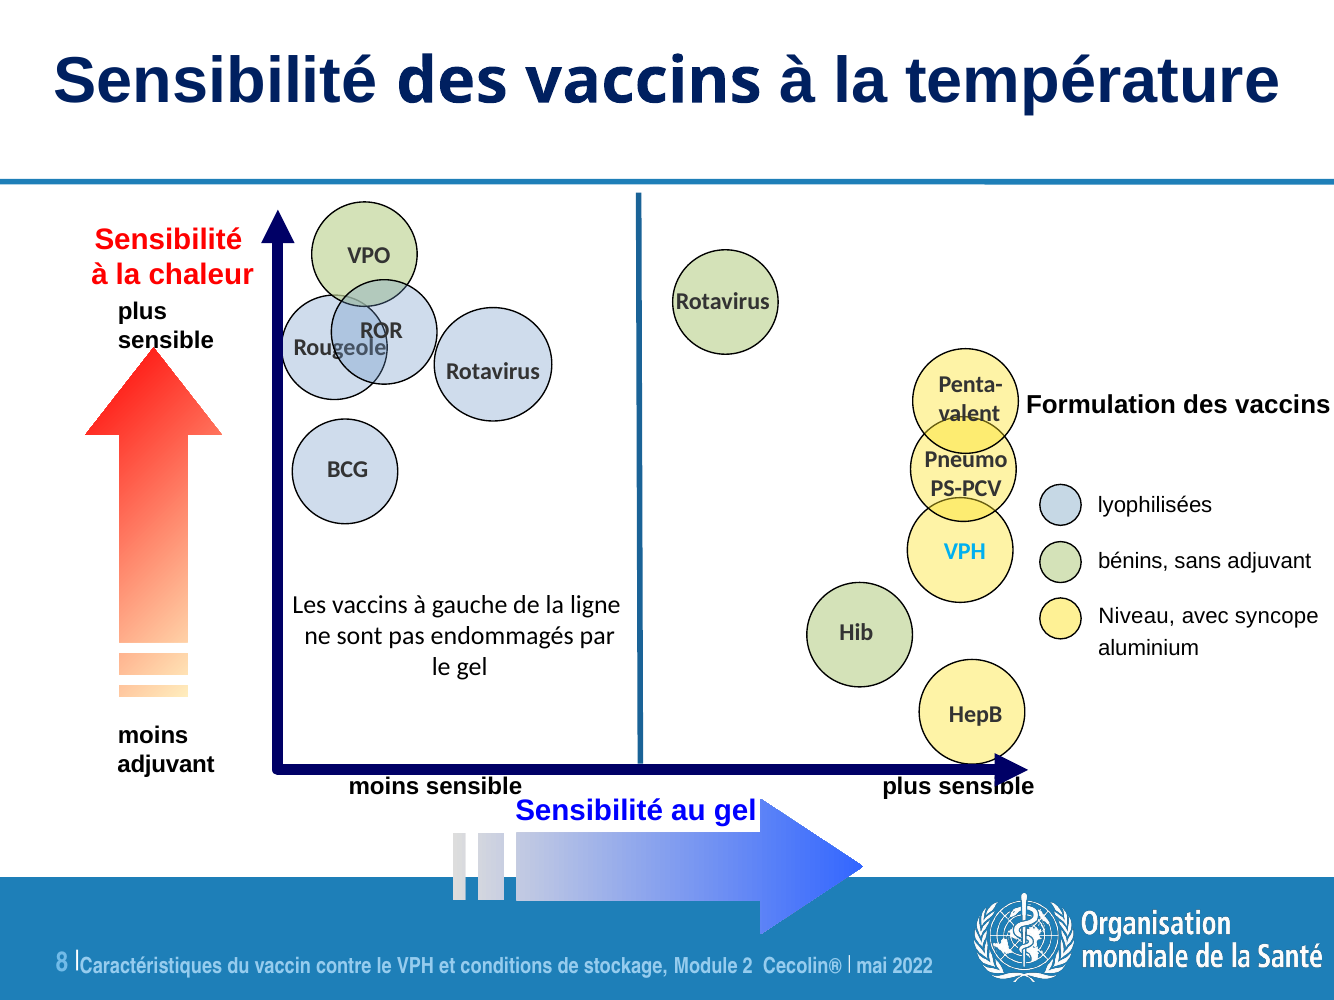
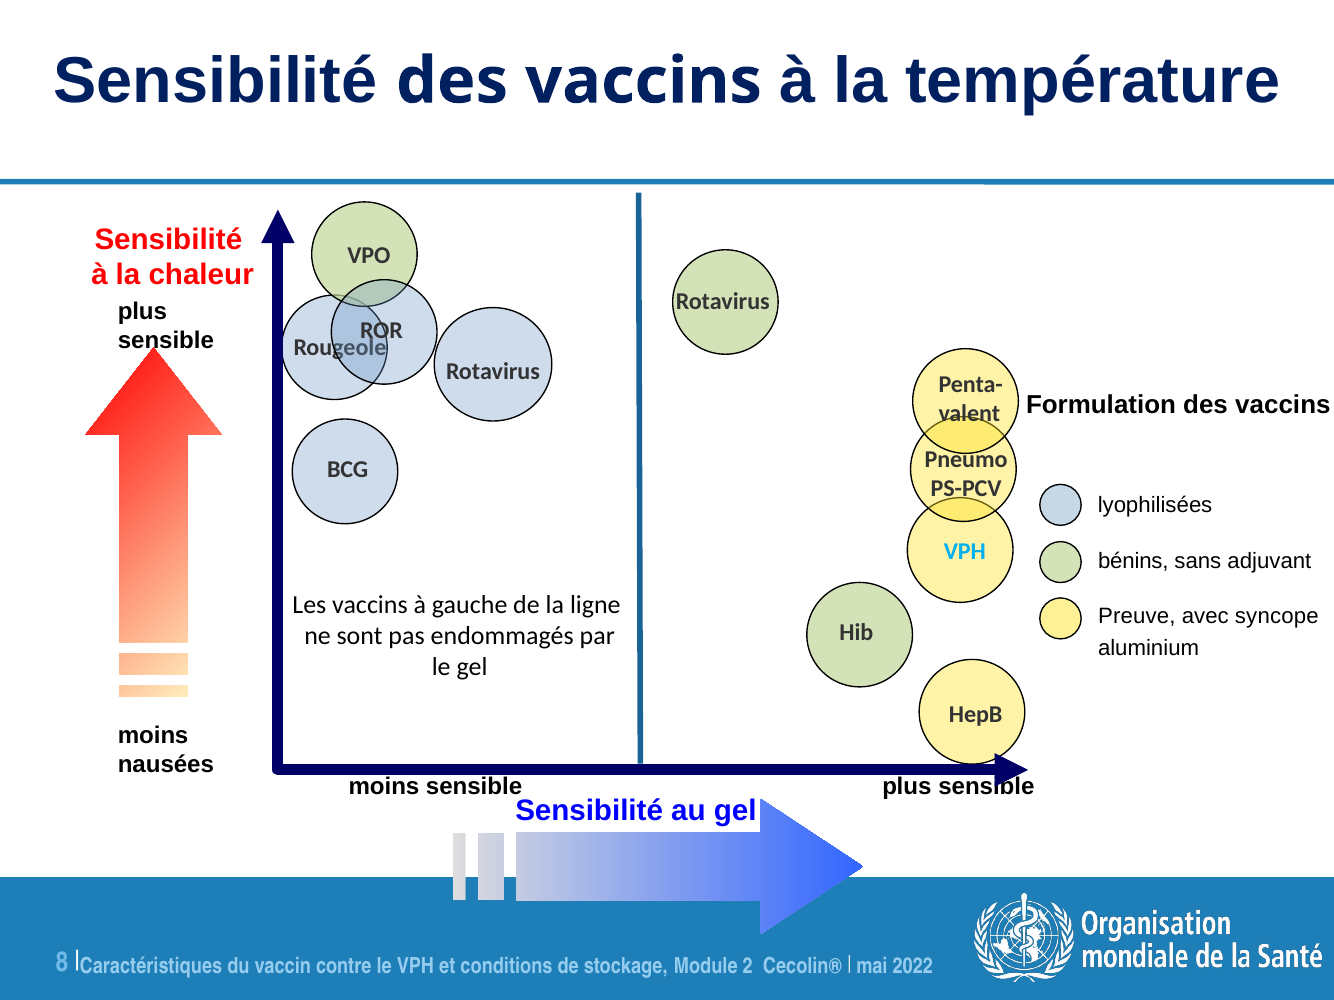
Niveau: Niveau -> Preuve (1137, 617)
adjuvant: adjuvant -> nausées (166, 765)
